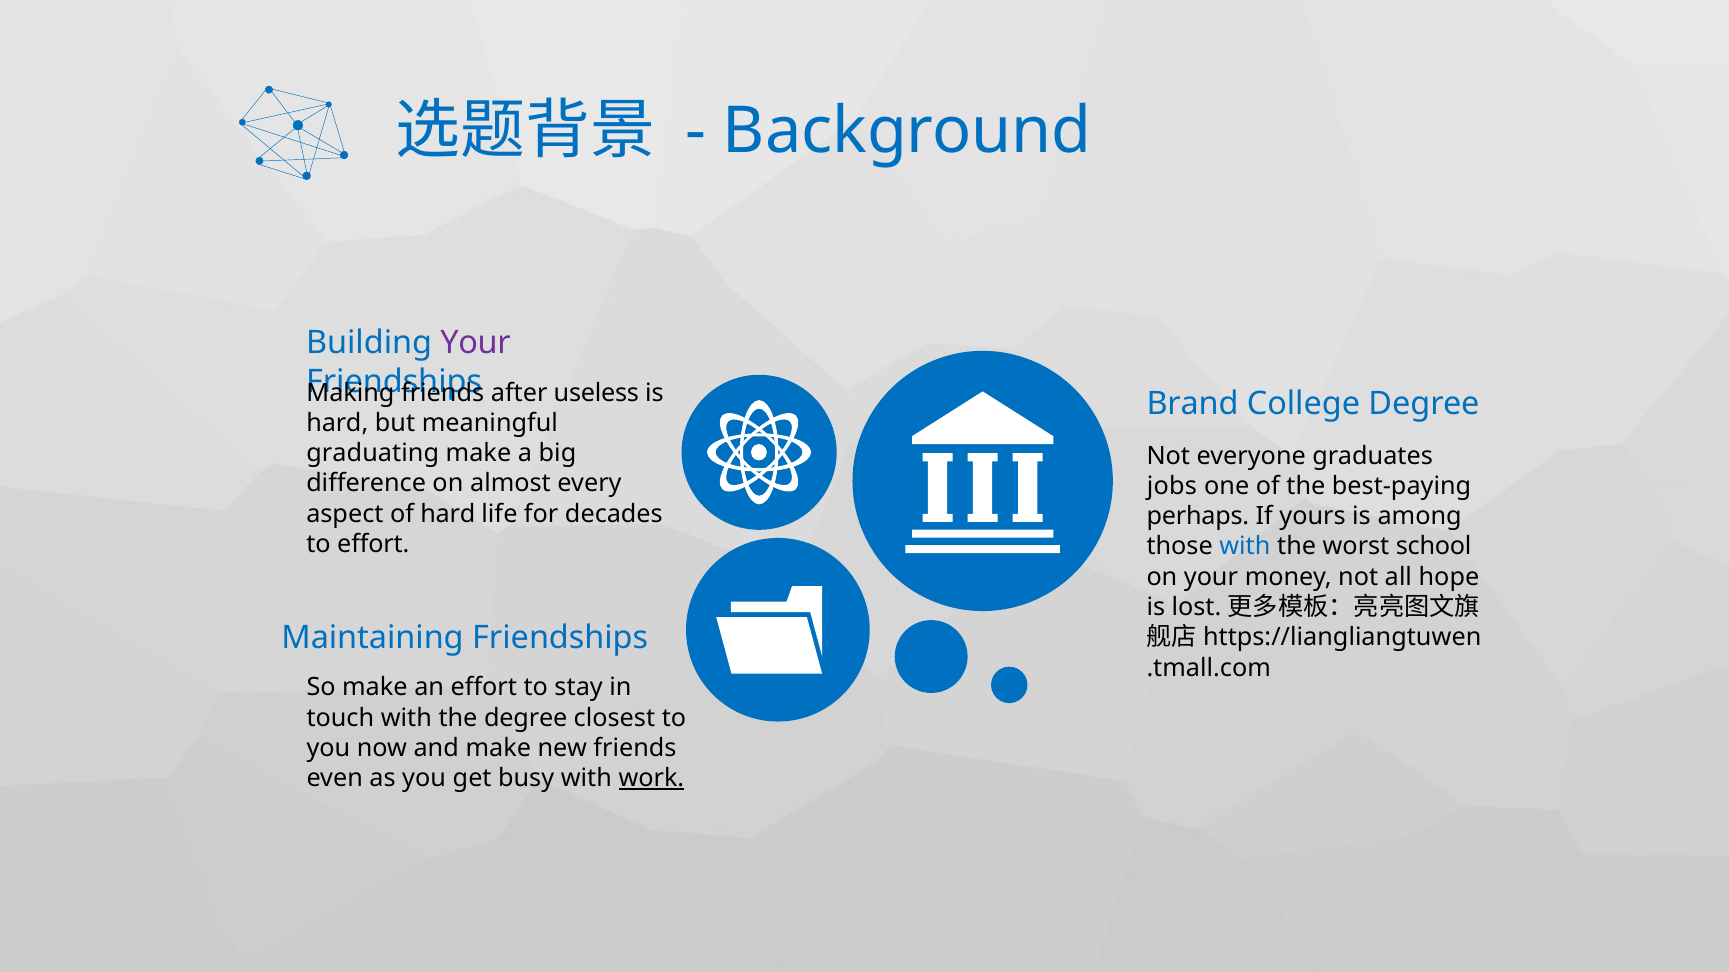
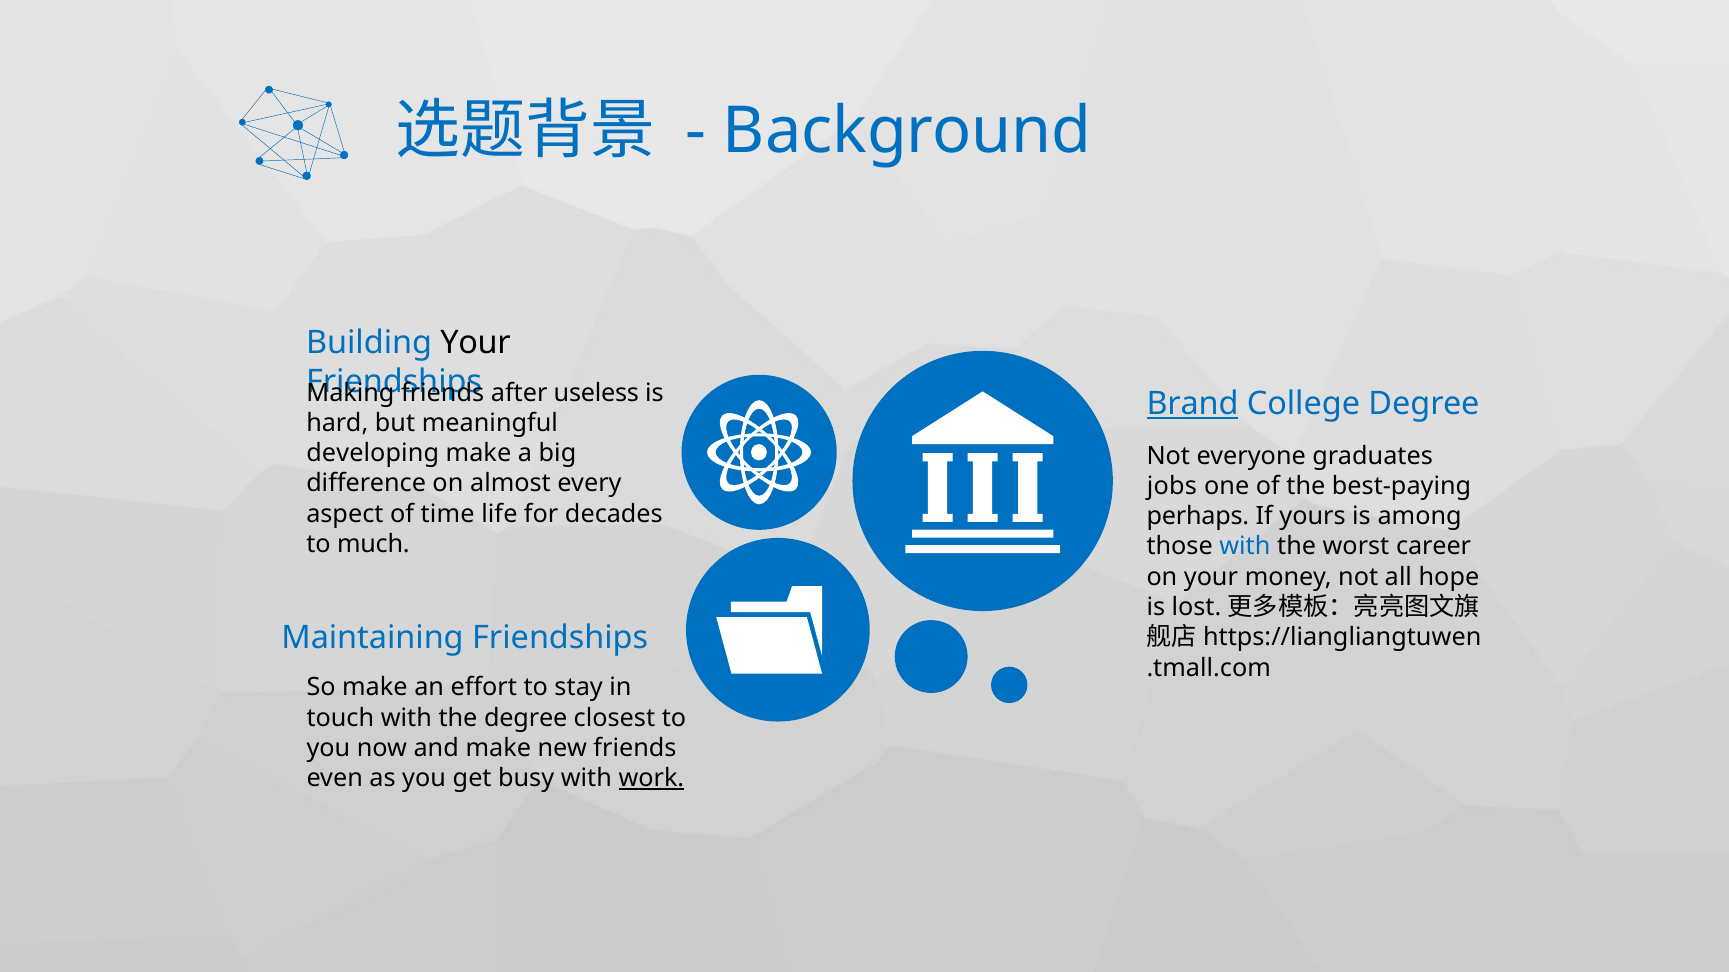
Your colour: purple -> black (476, 343)
Brand underline: none -> present (1193, 404)
graduating: graduating -> developing (373, 454)
of hard: hard -> time (448, 514)
to effort: effort -> much (373, 544)
school: school -> career (1434, 547)
